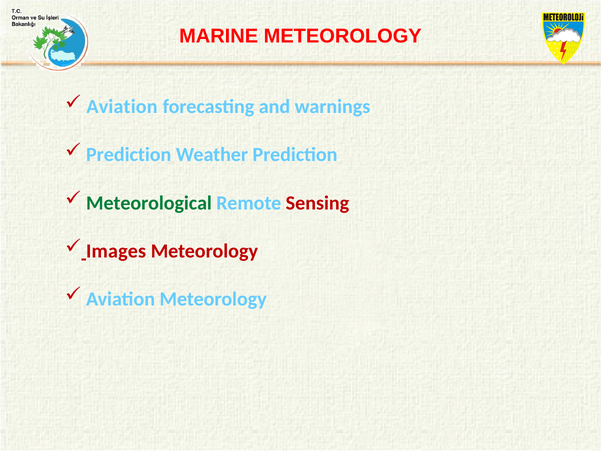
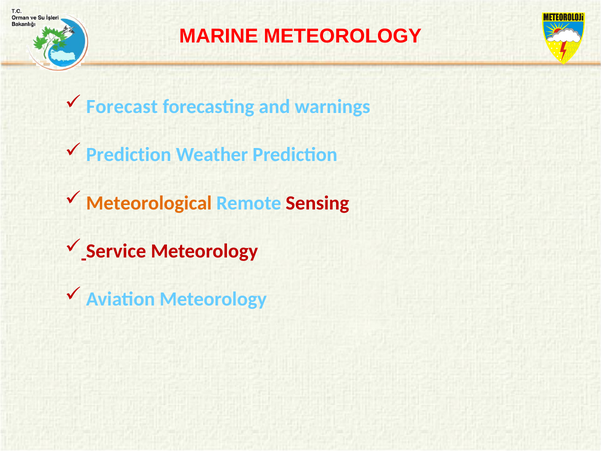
Aviation: Aviation -> Forecast (122, 107)
Meteorological colour: green -> orange (149, 203)
Images: Images -> Service (116, 251)
